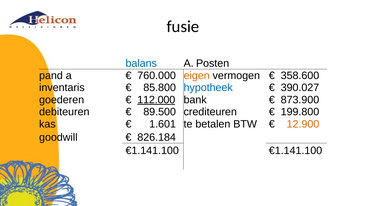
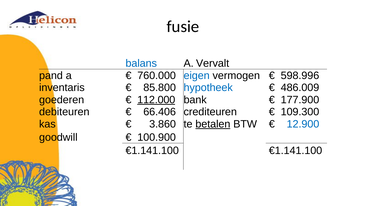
Posten: Posten -> Vervalt (213, 63)
eigen colour: orange -> blue (197, 75)
358.600: 358.600 -> 598.996 (300, 75)
390.027: 390.027 -> 486.009 (300, 88)
873.900: 873.900 -> 177.900 (300, 100)
89.500: 89.500 -> 66.406 (160, 112)
199.800: 199.800 -> 109.300 (300, 112)
1.601: 1.601 -> 3.860 (163, 124)
betalen underline: none -> present (213, 124)
12.900 colour: orange -> blue (303, 124)
826.184: 826.184 -> 100.900 (157, 137)
